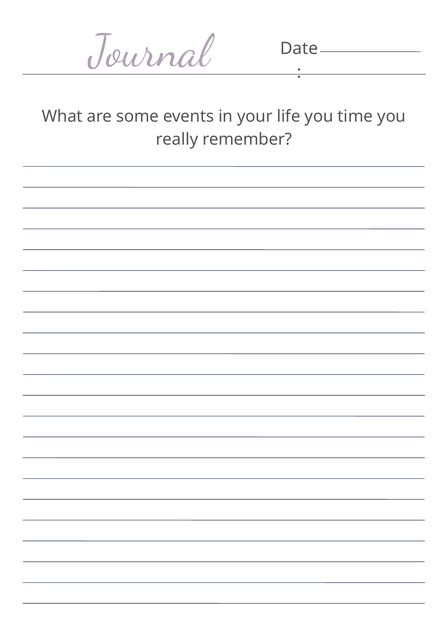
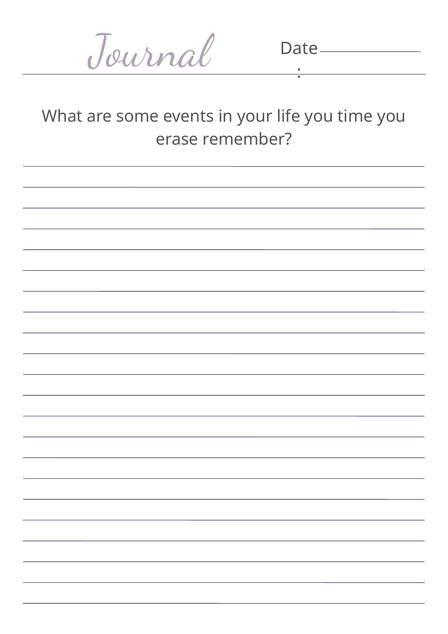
really: really -> erase (177, 139)
